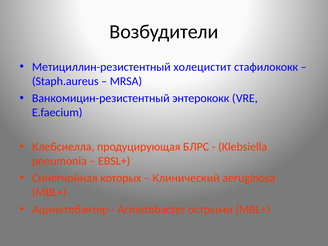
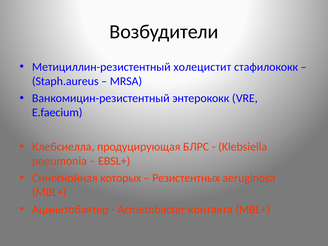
Клинический: Клинический -> Резистентных (186, 178)
острыми: острыми -> контакта (210, 209)
